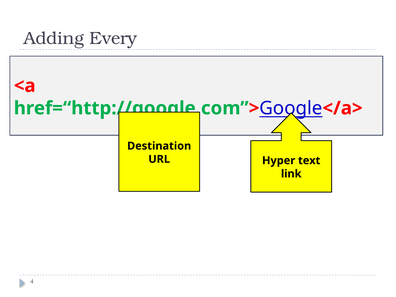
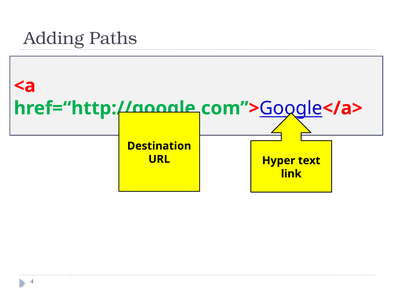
Every: Every -> Paths (113, 38)
